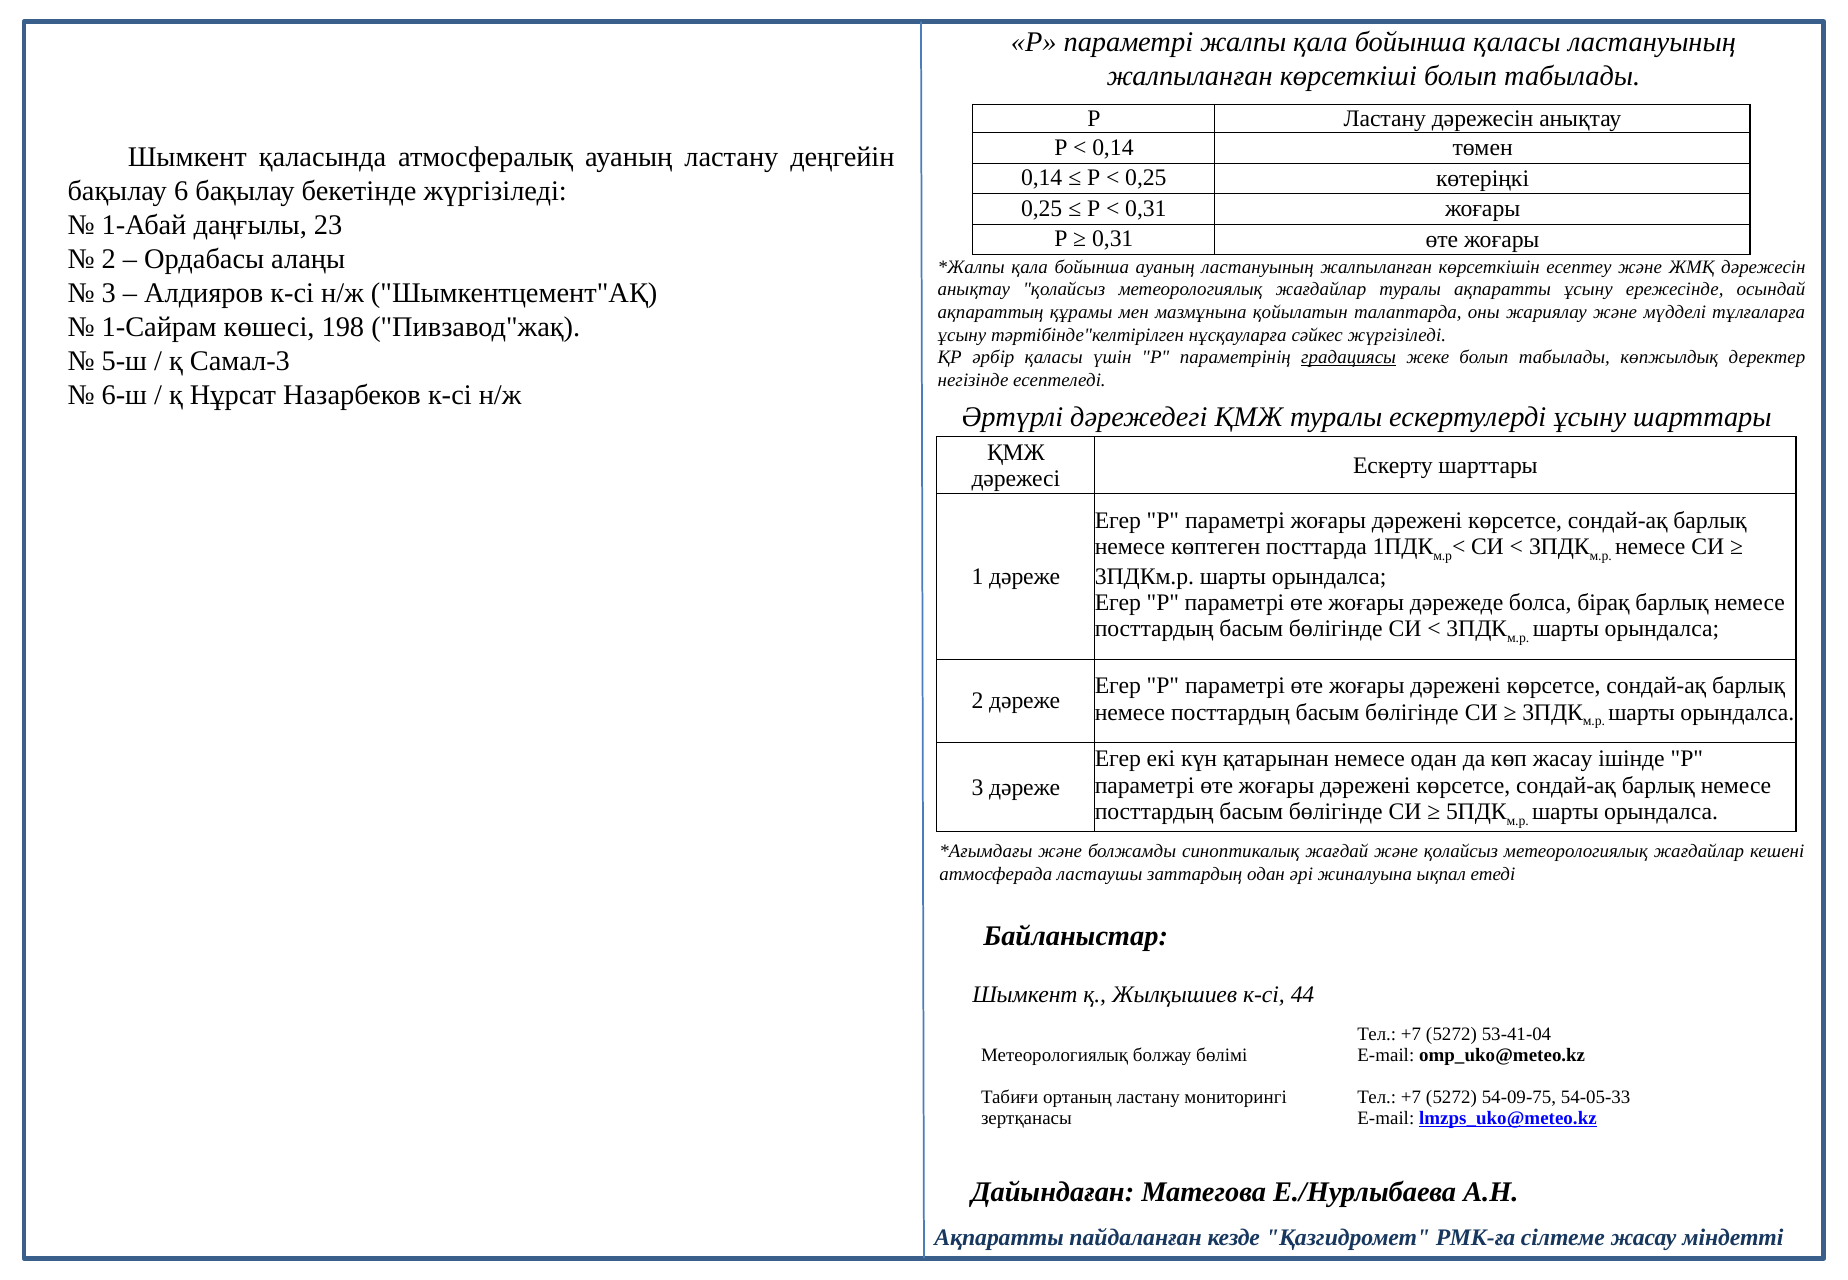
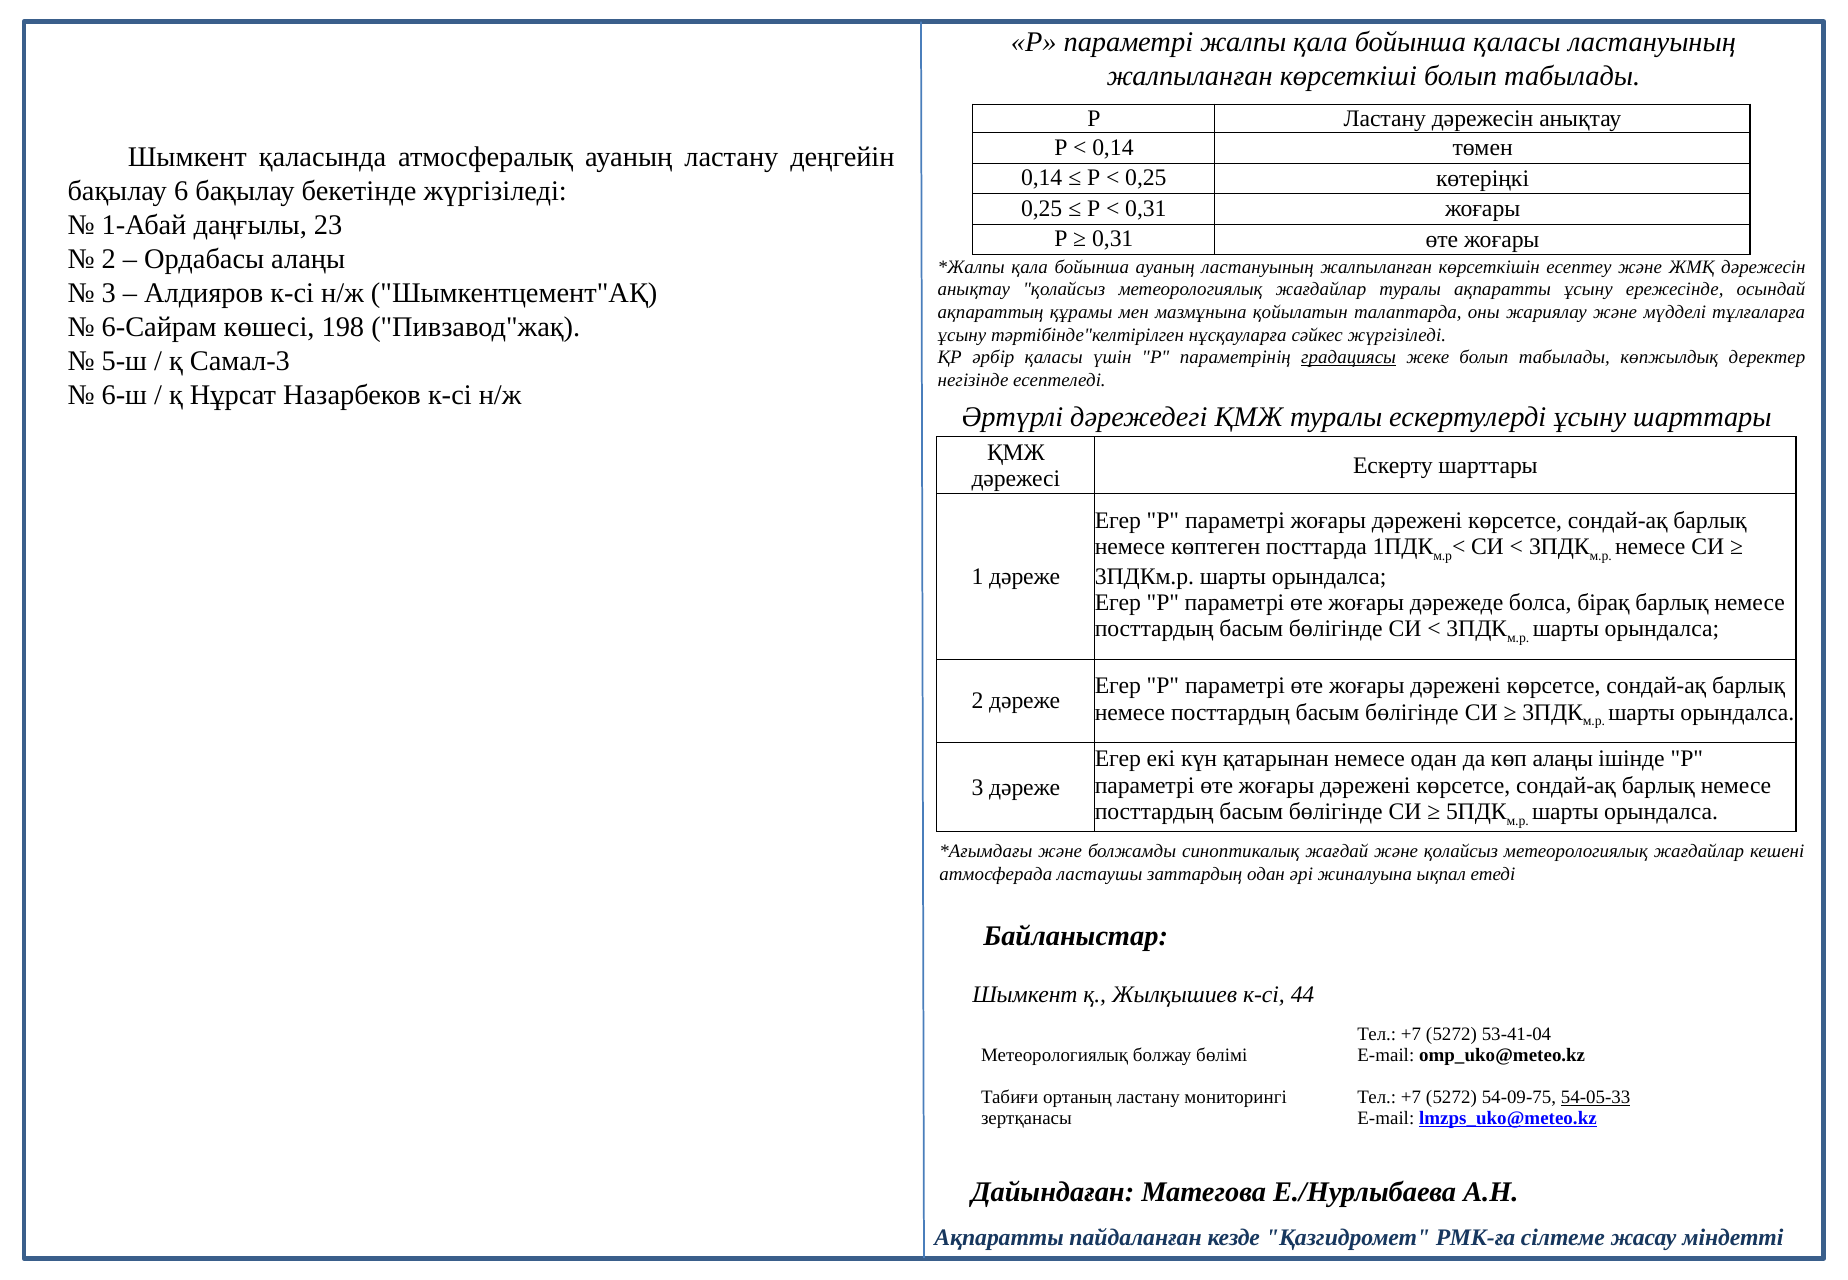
1-Сайрам: 1-Сайрам -> 6-Сайрам (159, 327)
көп жасау: жасау -> алаңы (1563, 759)
54-05-33 underline: none -> present (1596, 1097)
